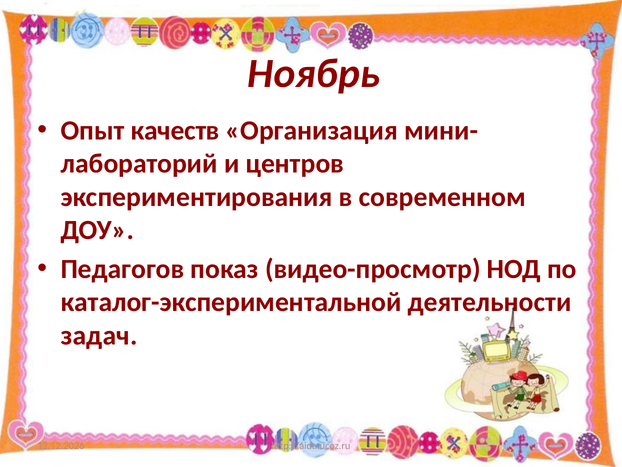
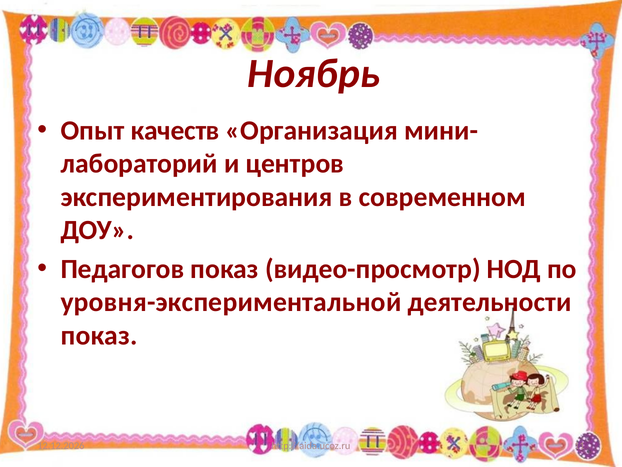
каталог-экспериментальной: каталог-экспериментальной -> уровня-экспериментальной (231, 302)
задач: задач -> показ (99, 335)
